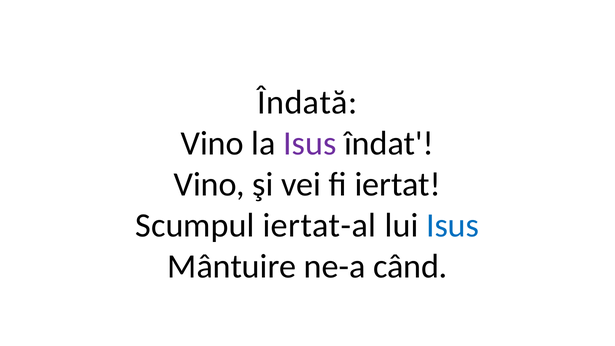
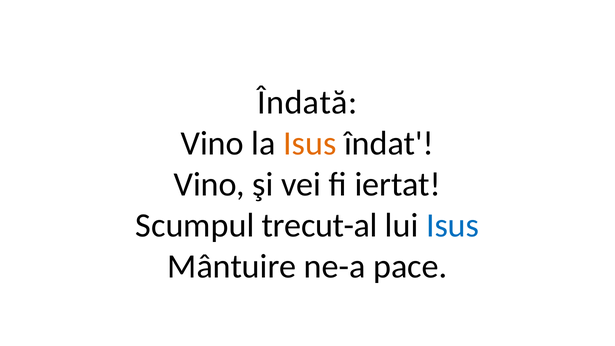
Isus colour: purple -> orange (310, 144)
iertat-al: iertat-al -> trecut-al (320, 226)
când: când -> pace (410, 267)
